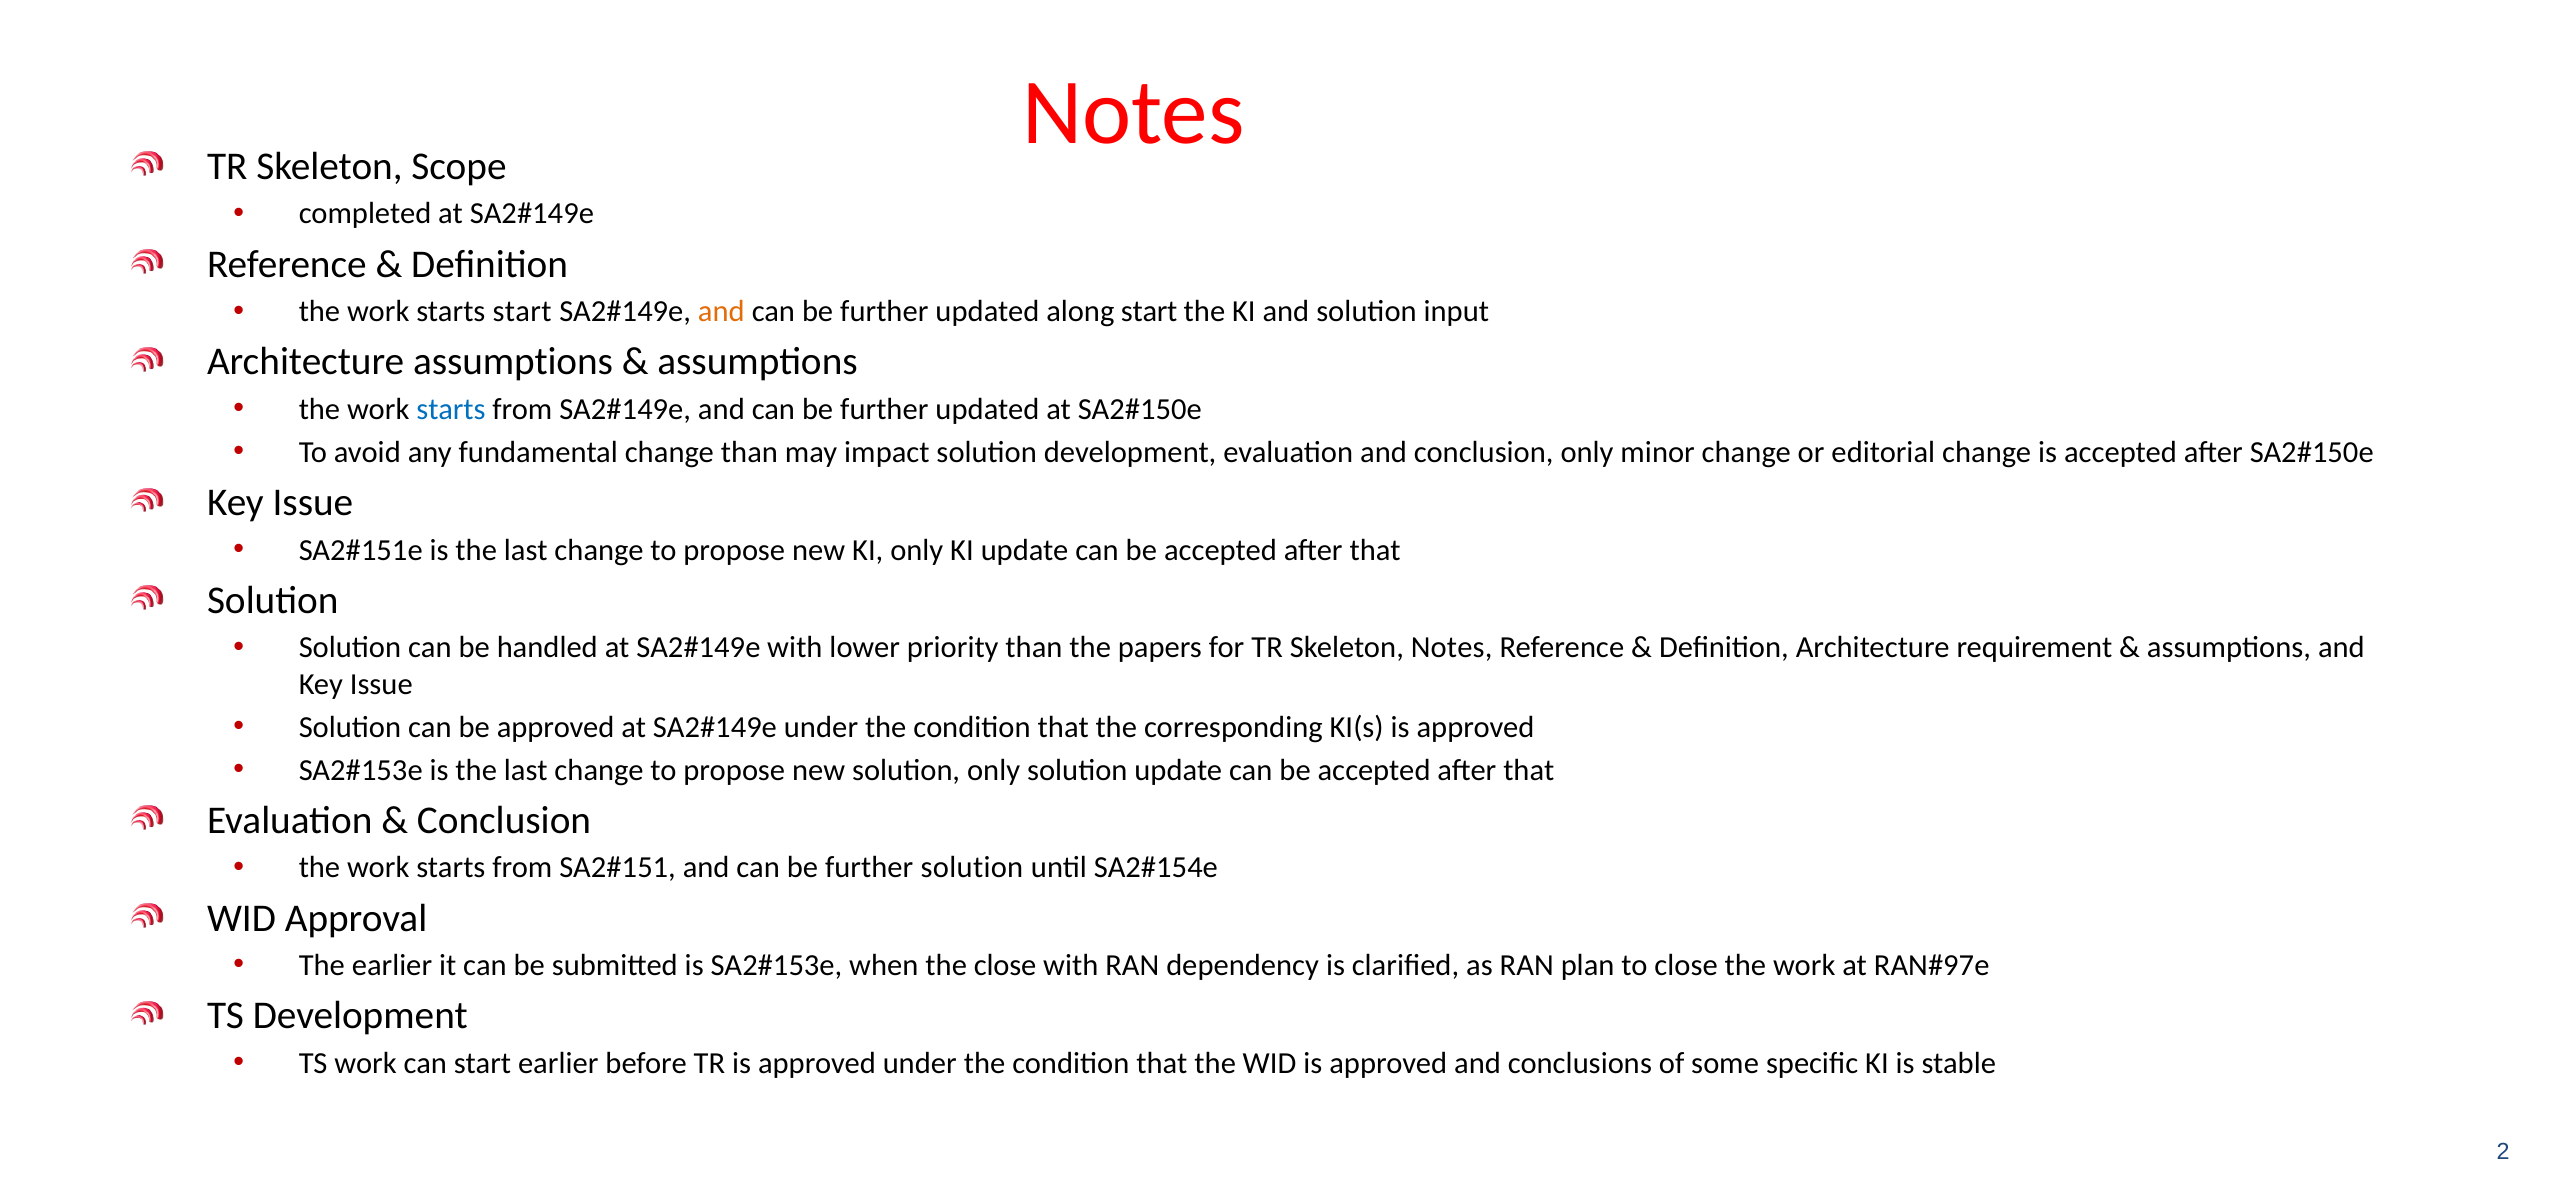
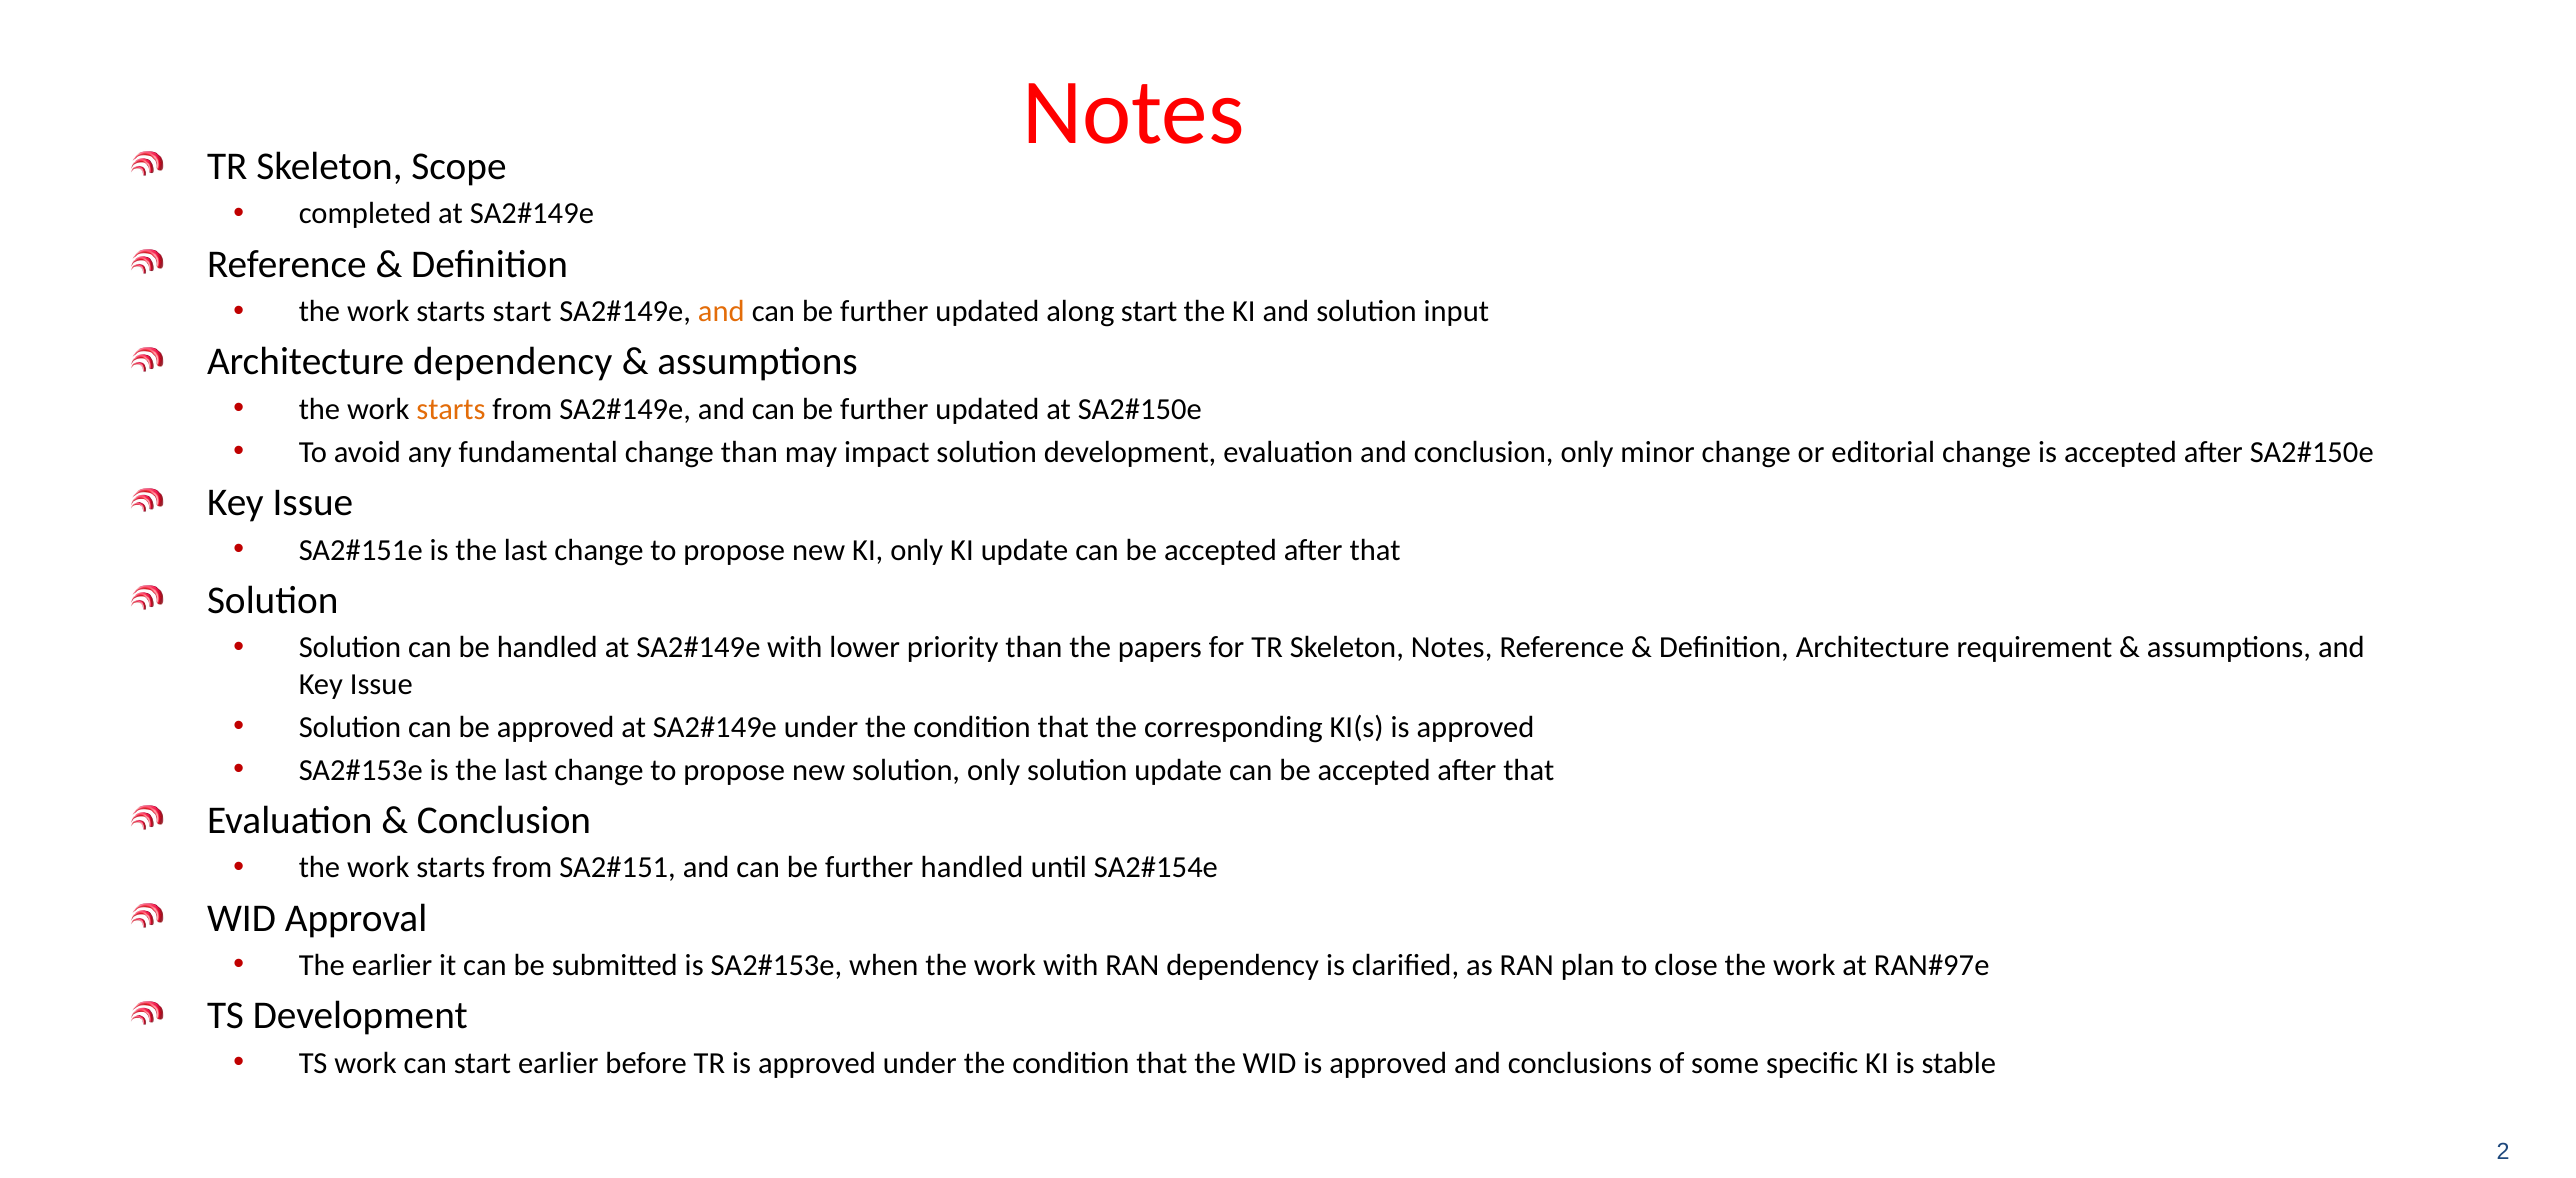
Architecture assumptions: assumptions -> dependency (513, 362)
starts colour: blue -> orange (451, 409)
further solution: solution -> handled (972, 868)
when the close: close -> work (1005, 966)
